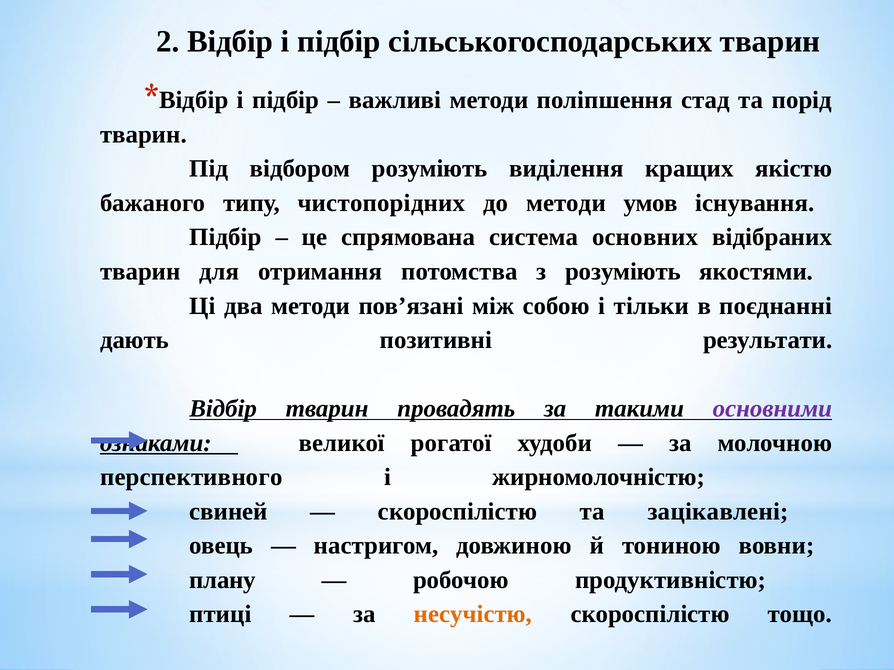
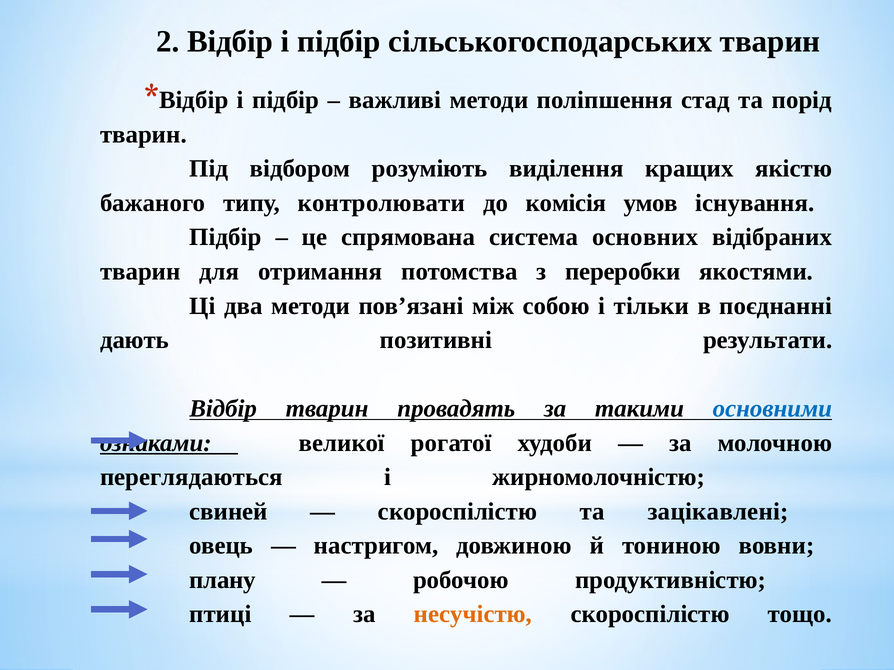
чистопорідних: чистопорідних -> контролювати (381, 203)
до методи: методи -> комісія (566, 203)
з розуміють: розуміють -> переробки (623, 272)
основними colour: purple -> blue (772, 409)
перспективного: перспективного -> переглядаються (191, 477)
